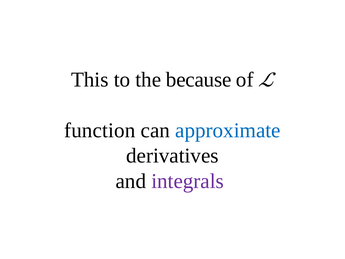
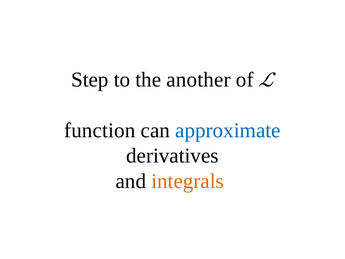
This: This -> Step (90, 80)
because: because -> another (198, 80)
integrals colour: purple -> orange (188, 181)
